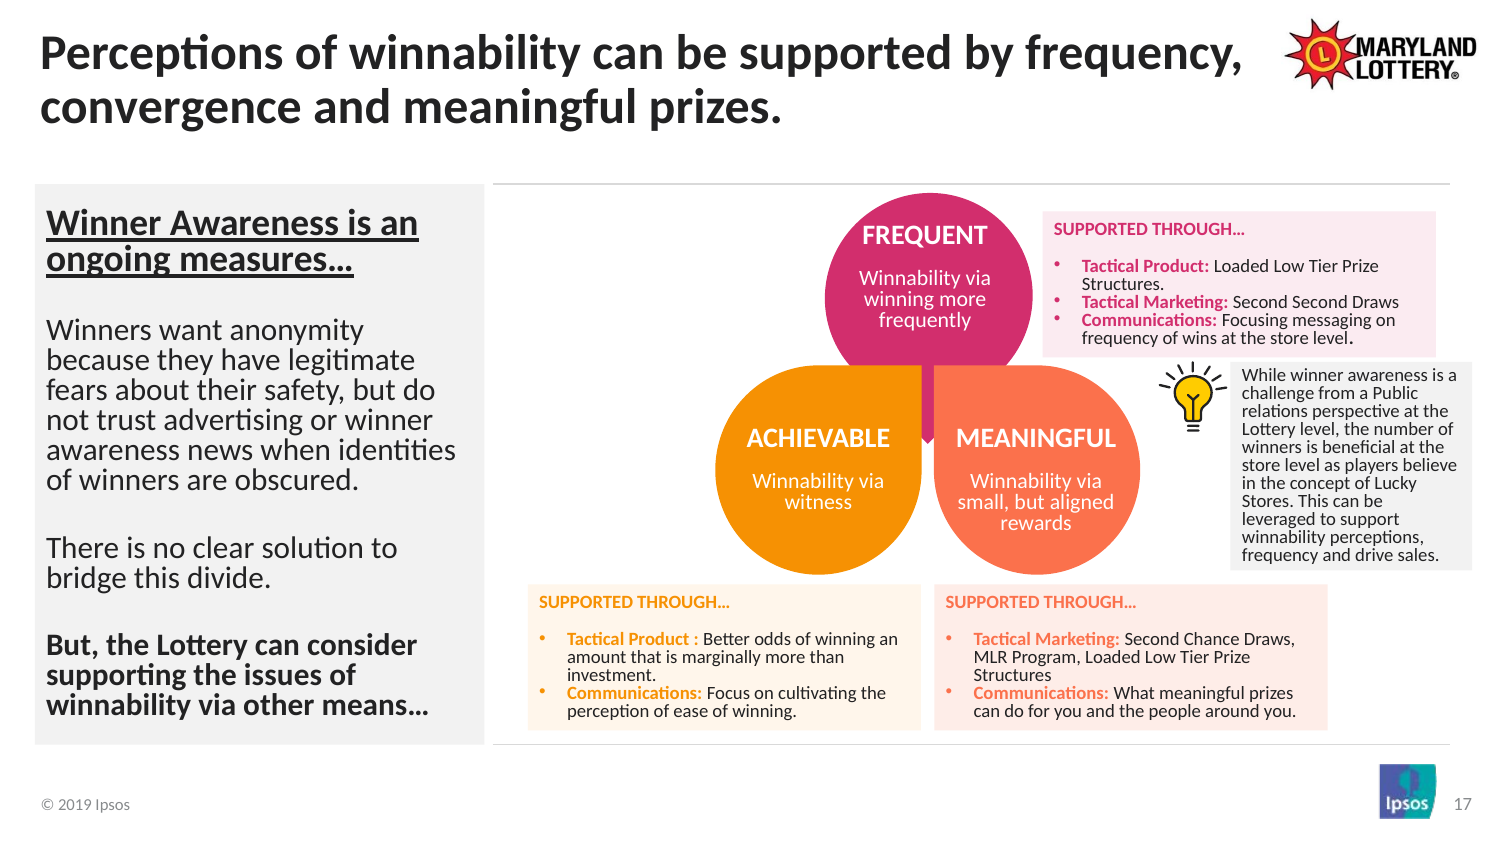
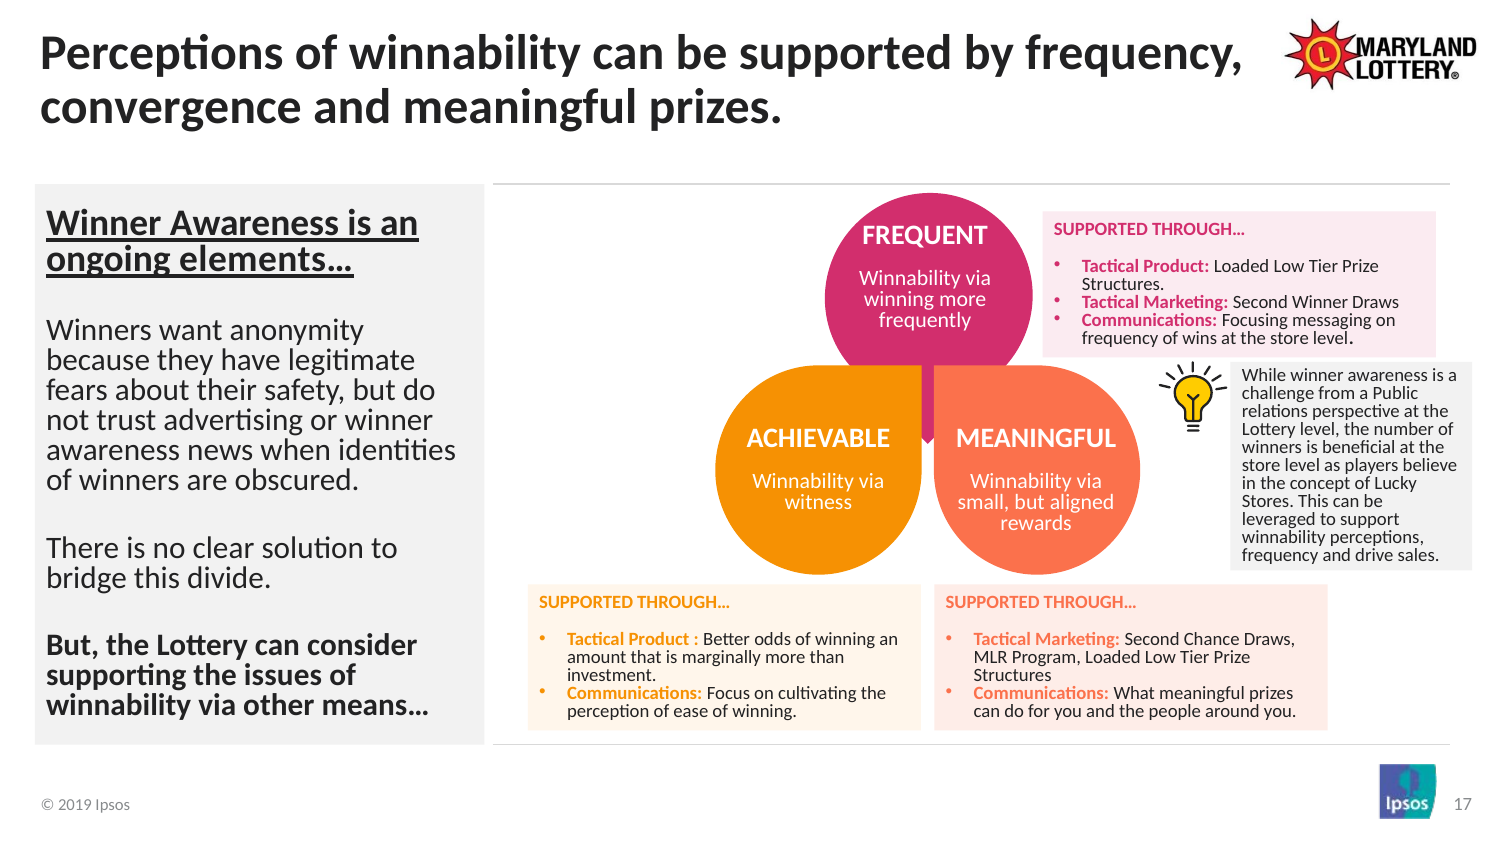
measures…: measures… -> elements… (266, 259)
Second Second: Second -> Winner (1320, 302)
